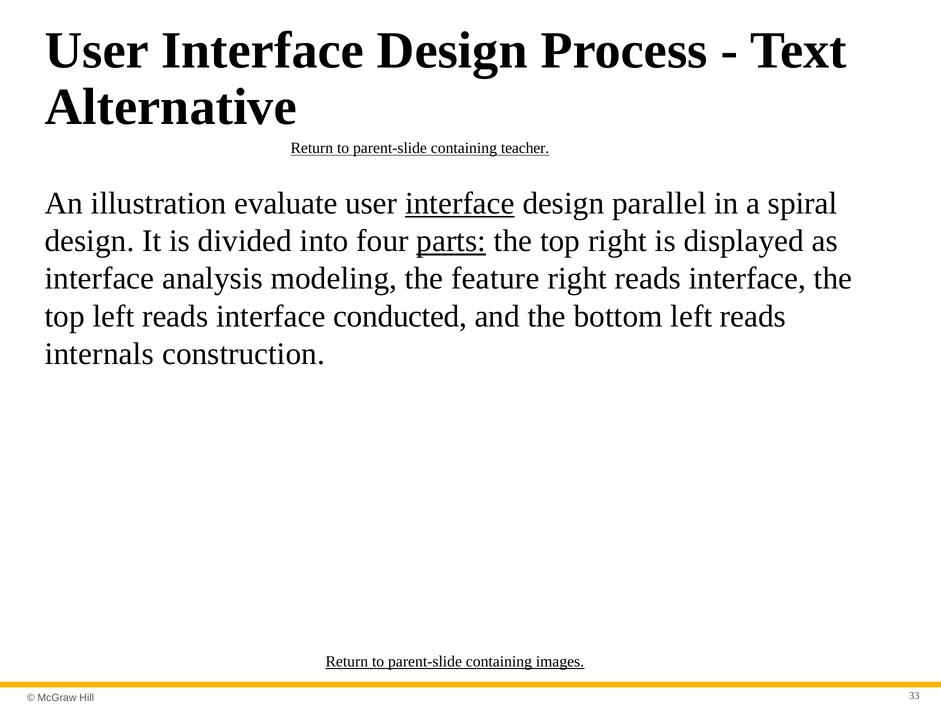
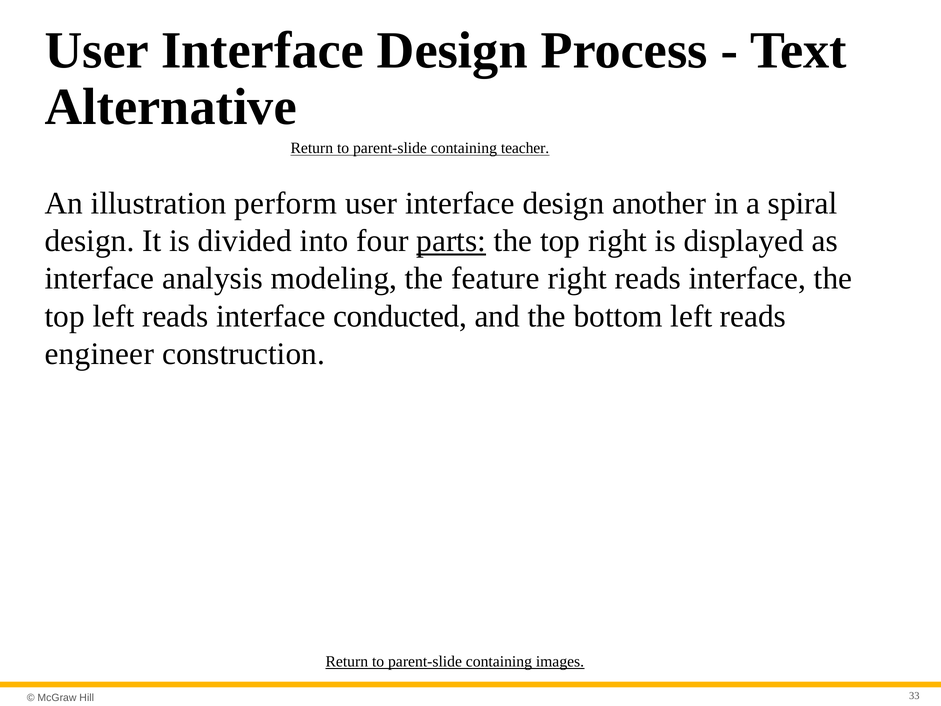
evaluate: evaluate -> perform (286, 203)
interface underline: present -> none (460, 203)
parallel: parallel -> another (659, 203)
internals: internals -> engineer (99, 354)
